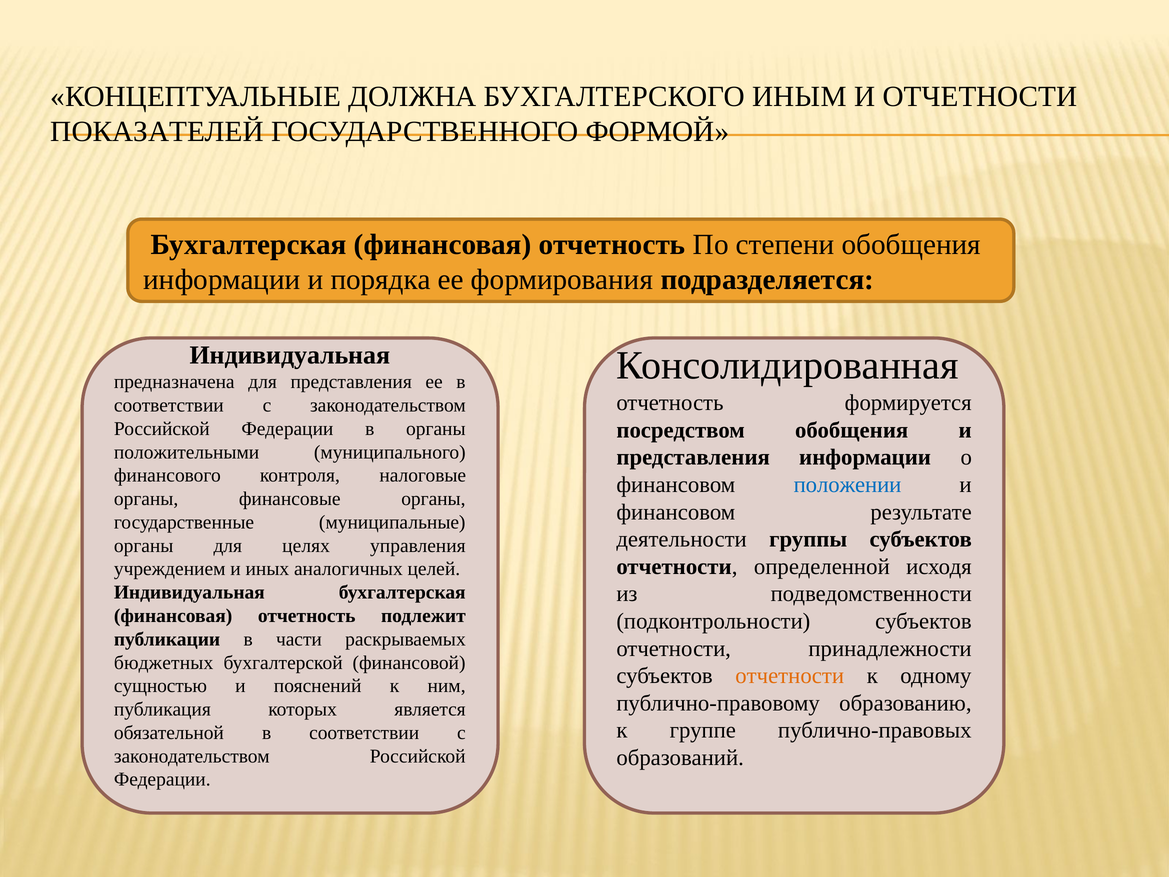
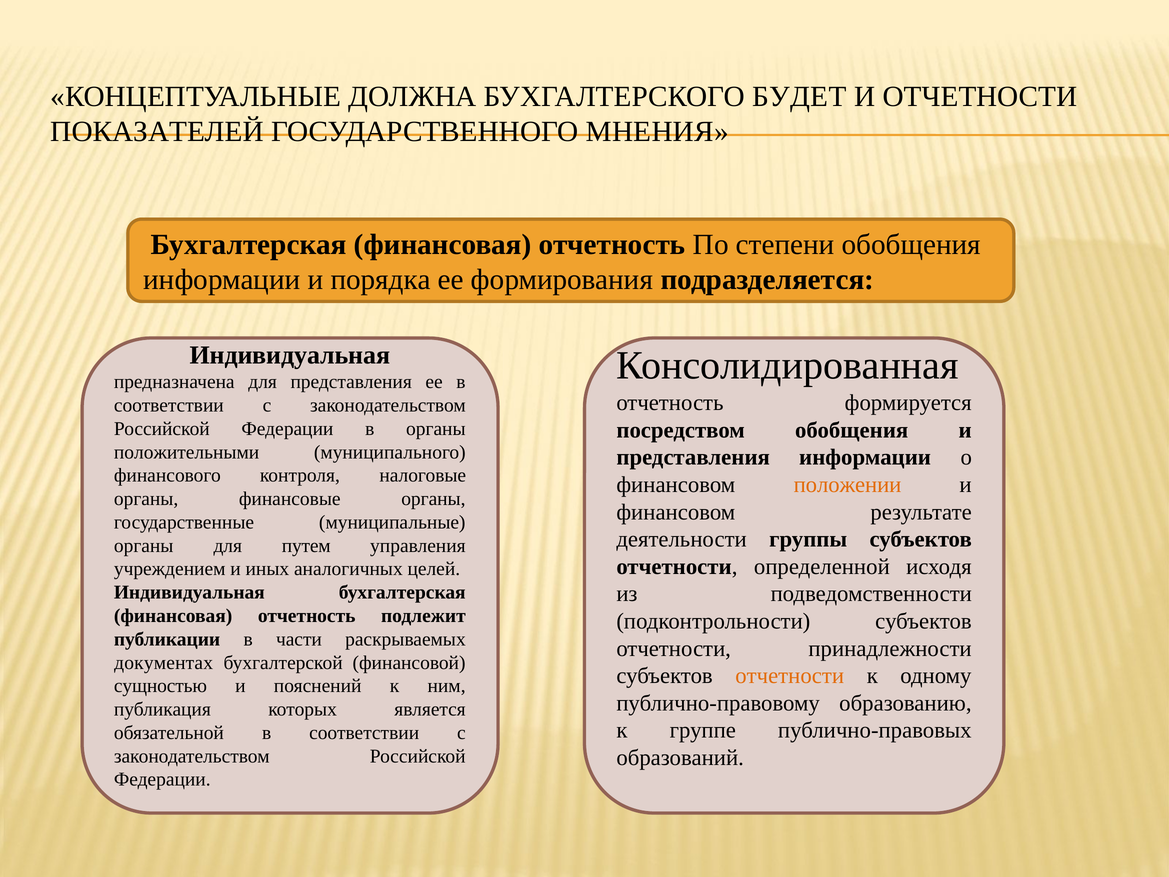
ИНЫМ: ИНЫМ -> БУДЕТ (799, 96)
ФОРМОЙ: ФОРМОЙ -> МНЕНИЯ (657, 132)
положении colour: blue -> orange (848, 485)
целях: целях -> путем (306, 545)
бюджетных: бюджетных -> документах (164, 662)
